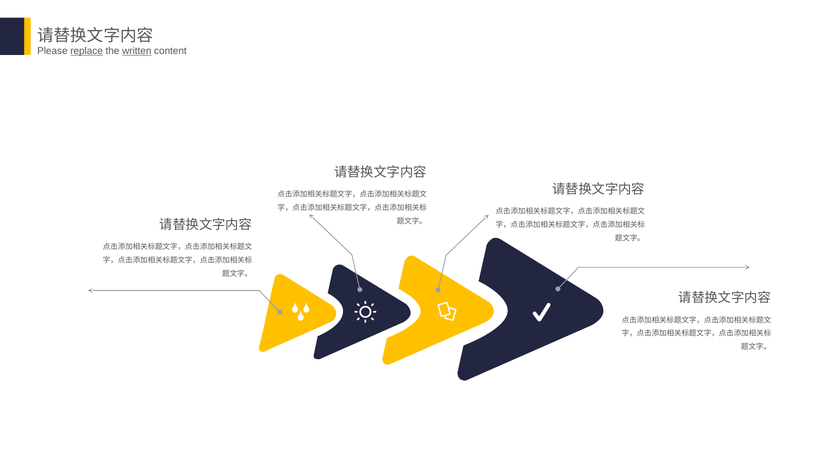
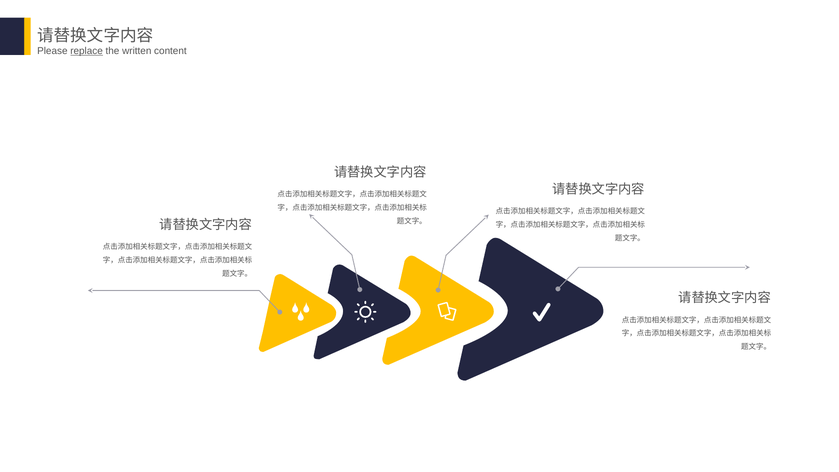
written underline: present -> none (137, 51)
